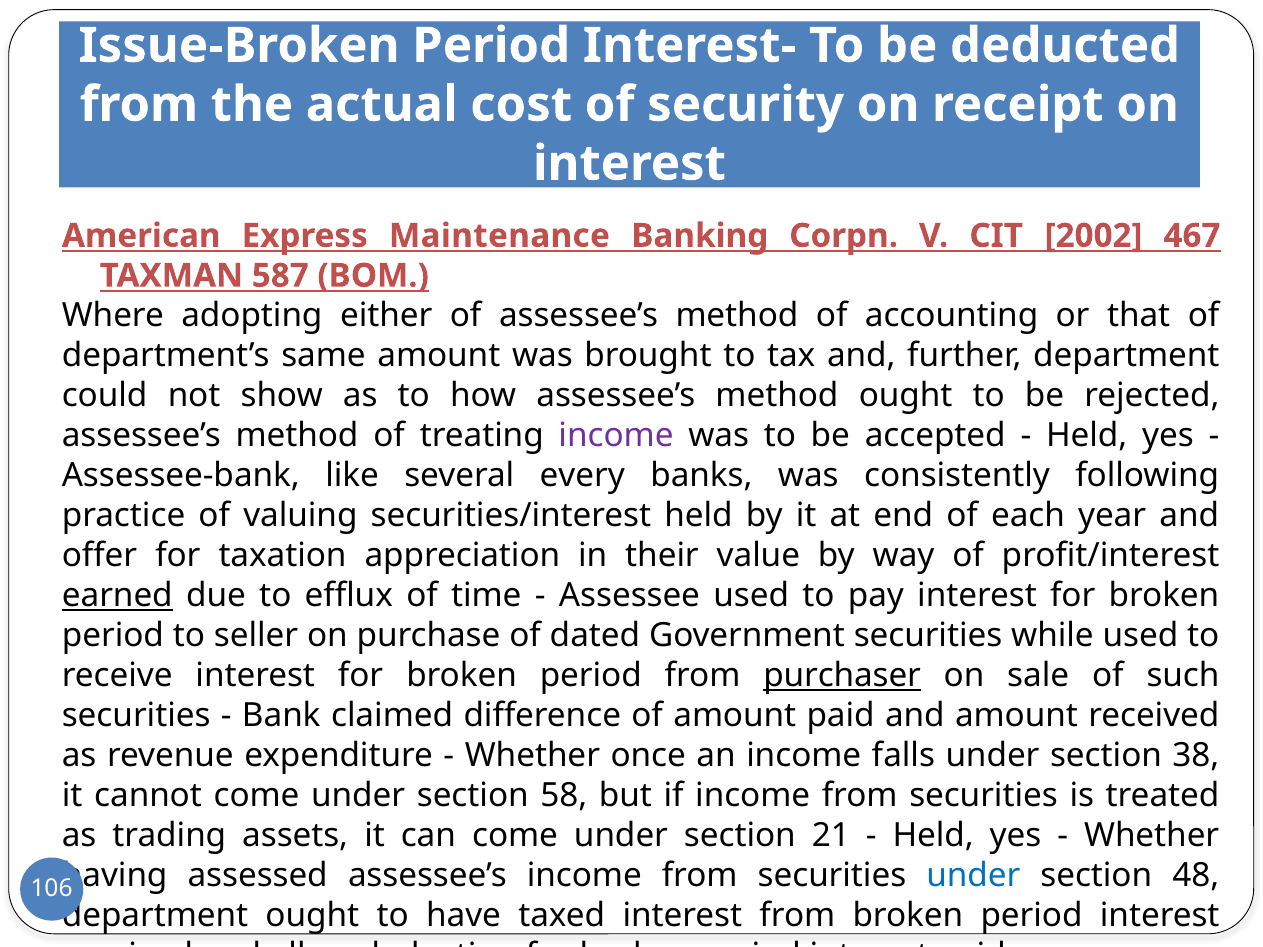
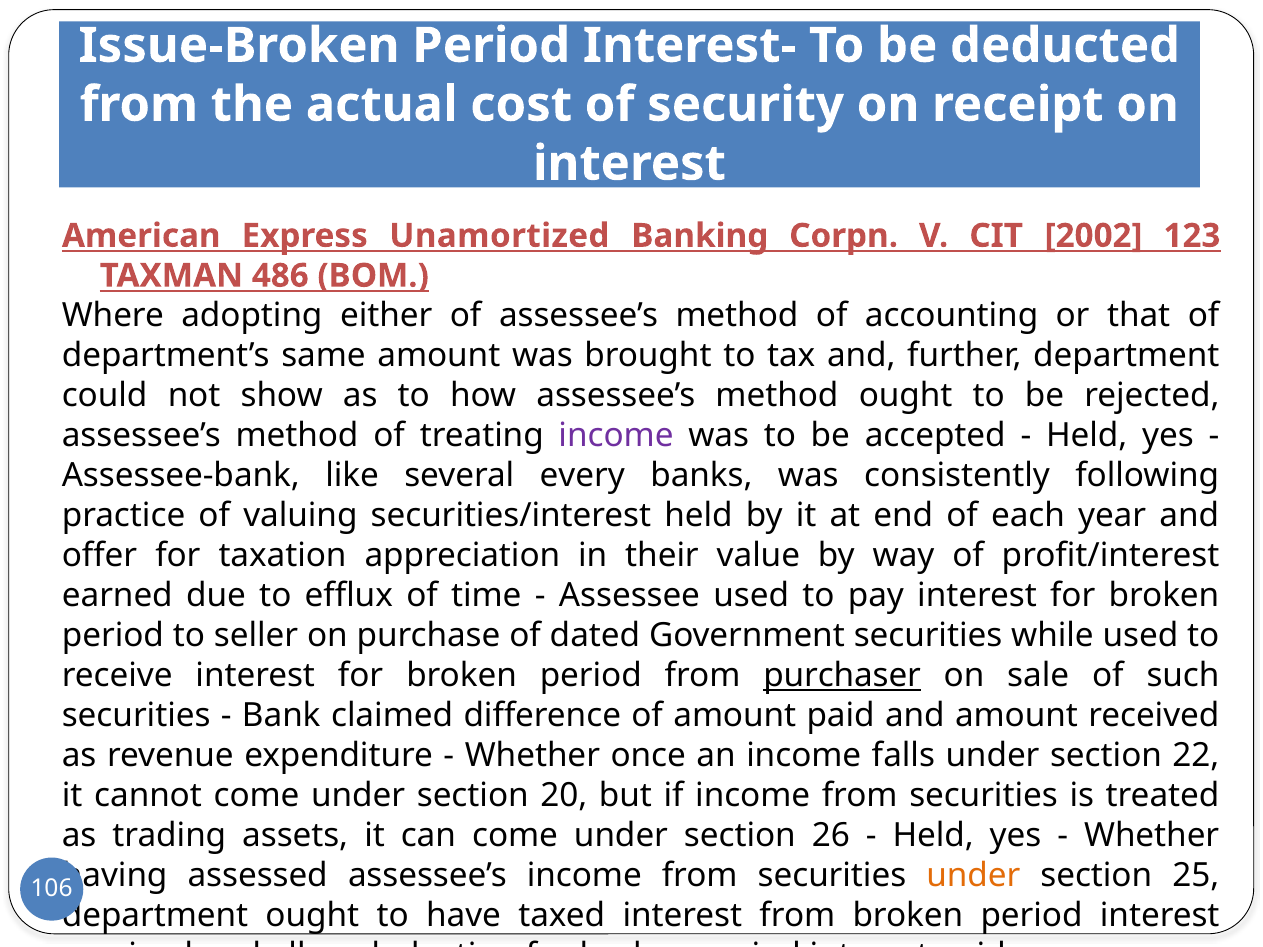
Maintenance: Maintenance -> Unamortized (499, 236)
467: 467 -> 123 (1192, 236)
587: 587 -> 486 (280, 276)
earned underline: present -> none (117, 596)
38: 38 -> 22 (1196, 756)
58: 58 -> 20 (564, 796)
21: 21 -> 26 (831, 836)
under colour: blue -> orange (973, 875)
48: 48 -> 25 (1196, 875)
